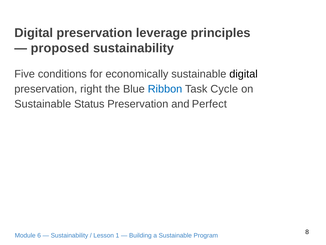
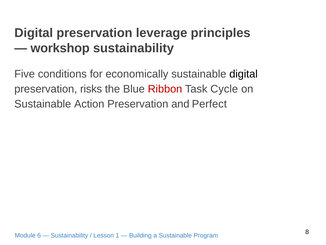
proposed: proposed -> workshop (60, 48)
right: right -> risks (91, 89)
Ribbon colour: blue -> red (165, 89)
Status: Status -> Action (89, 104)
